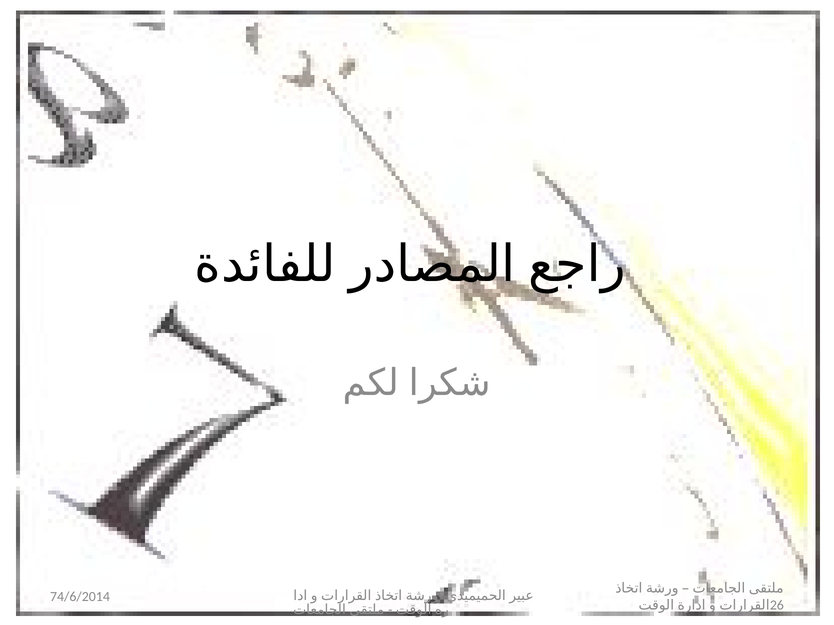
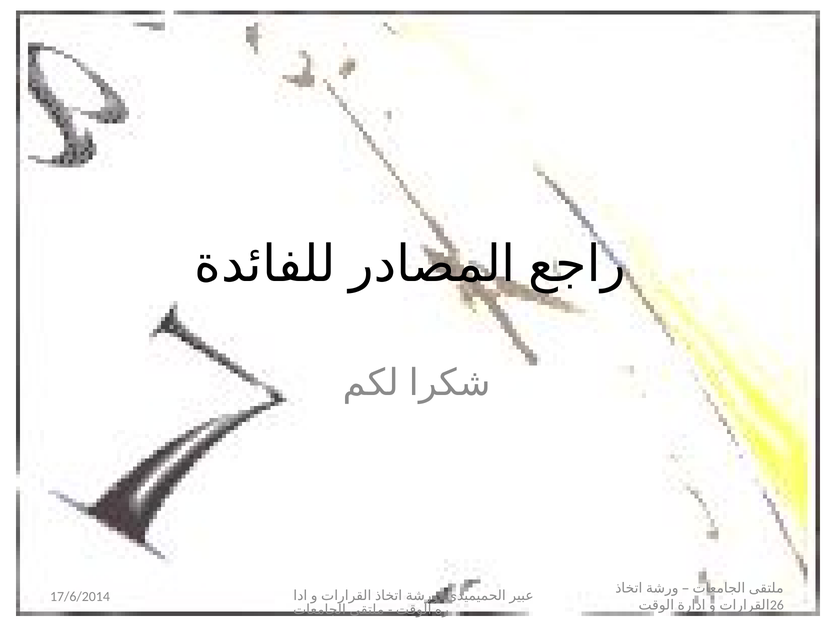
74/6/2014: 74/6/2014 -> 17/6/2014 (80, 597)
